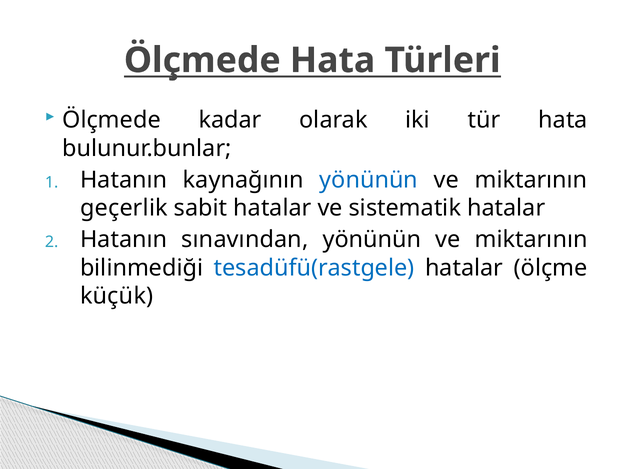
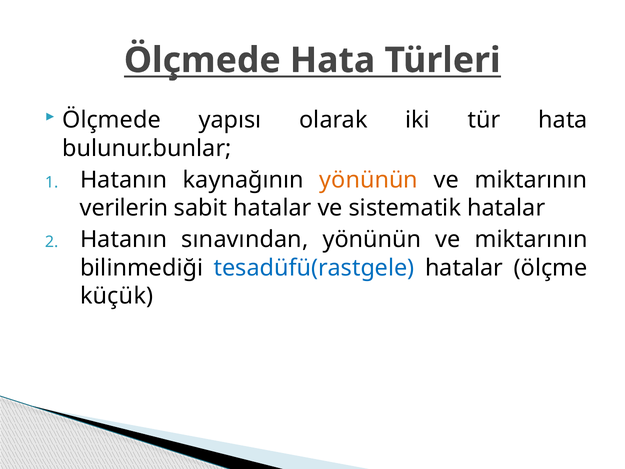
kadar: kadar -> yapısı (230, 120)
yönünün colour: blue -> orange (369, 180)
geçerlik: geçerlik -> verilerin (124, 208)
